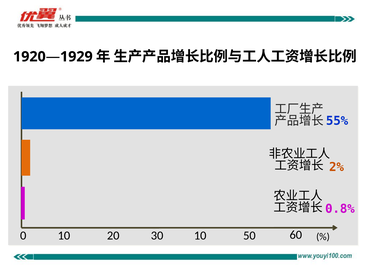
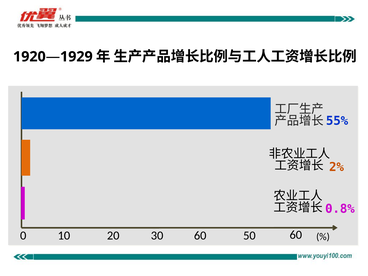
30 10: 10 -> 60 (200, 236)
